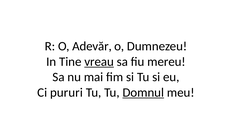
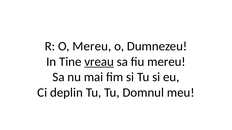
O Adevăr: Adevăr -> Mereu (92, 46)
pururi: pururi -> deplin (66, 93)
Domnul underline: present -> none (143, 93)
